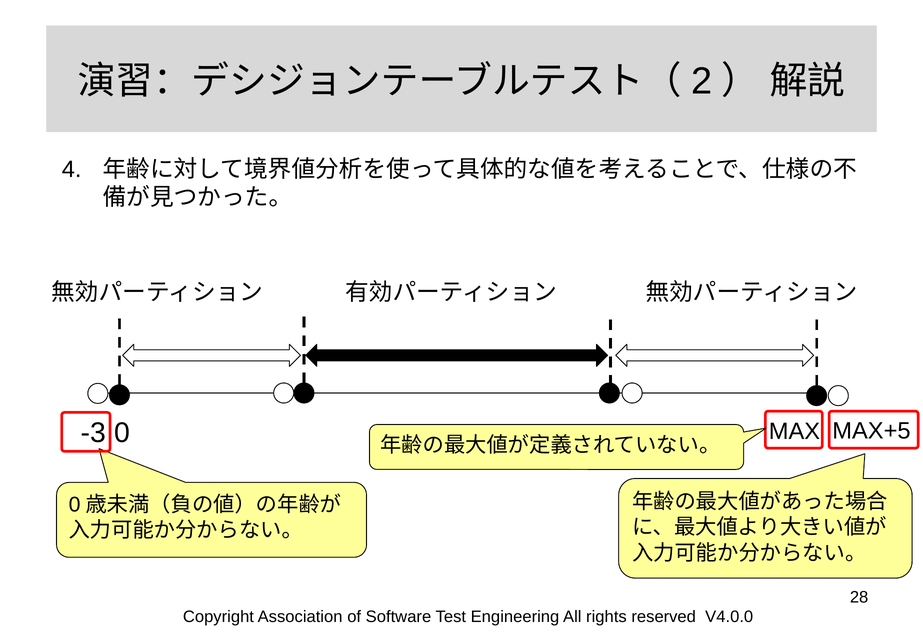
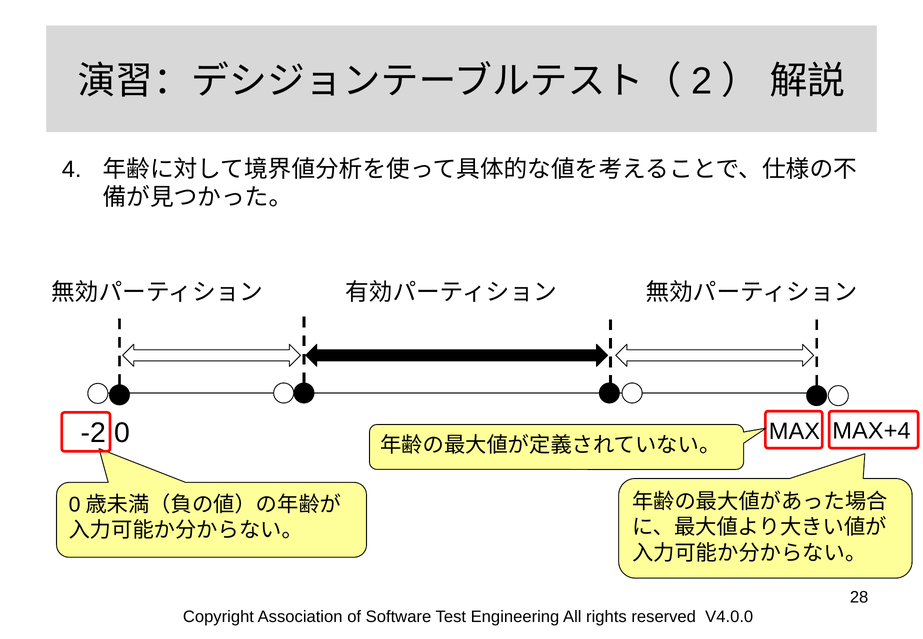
-3: -3 -> -2 (93, 433)
MAX+5: MAX+5 -> MAX+4 (871, 431)
